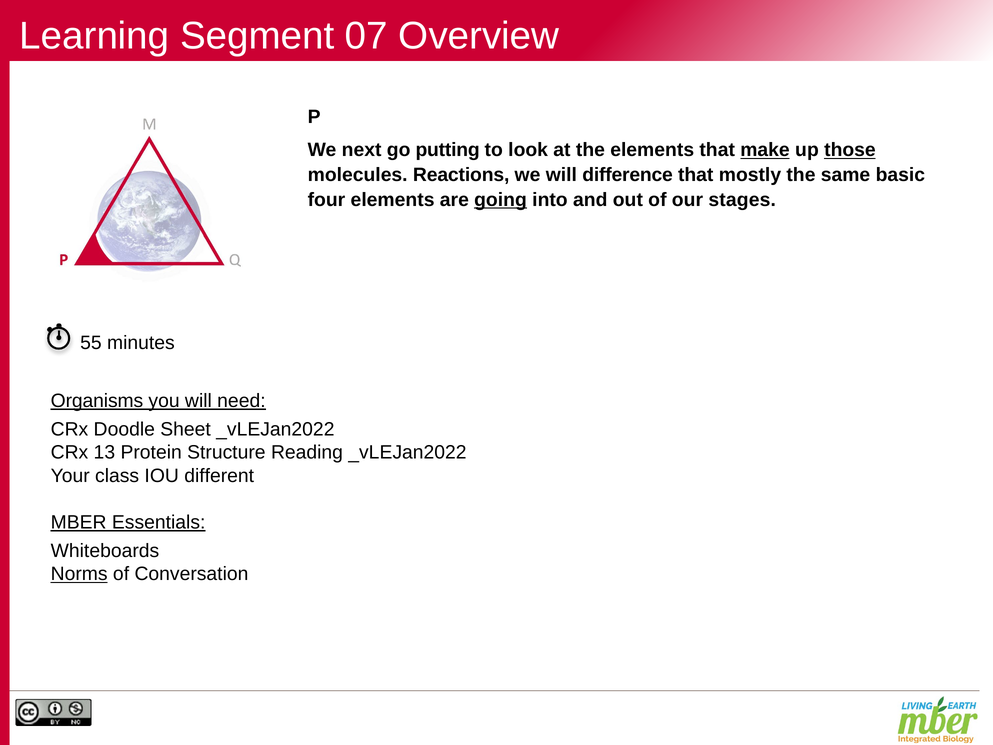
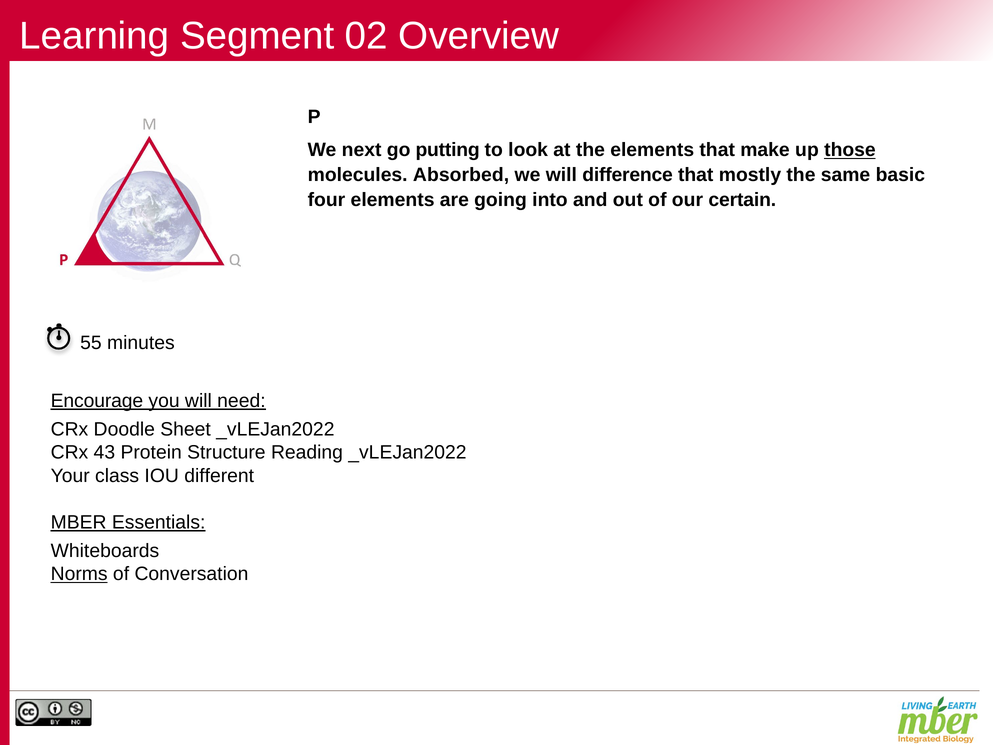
07: 07 -> 02 (366, 36)
make underline: present -> none (765, 150)
Reactions: Reactions -> Absorbed (461, 175)
going underline: present -> none (500, 200)
stages: stages -> certain (742, 200)
Organisms: Organisms -> Encourage (97, 401)
13: 13 -> 43 (104, 452)
